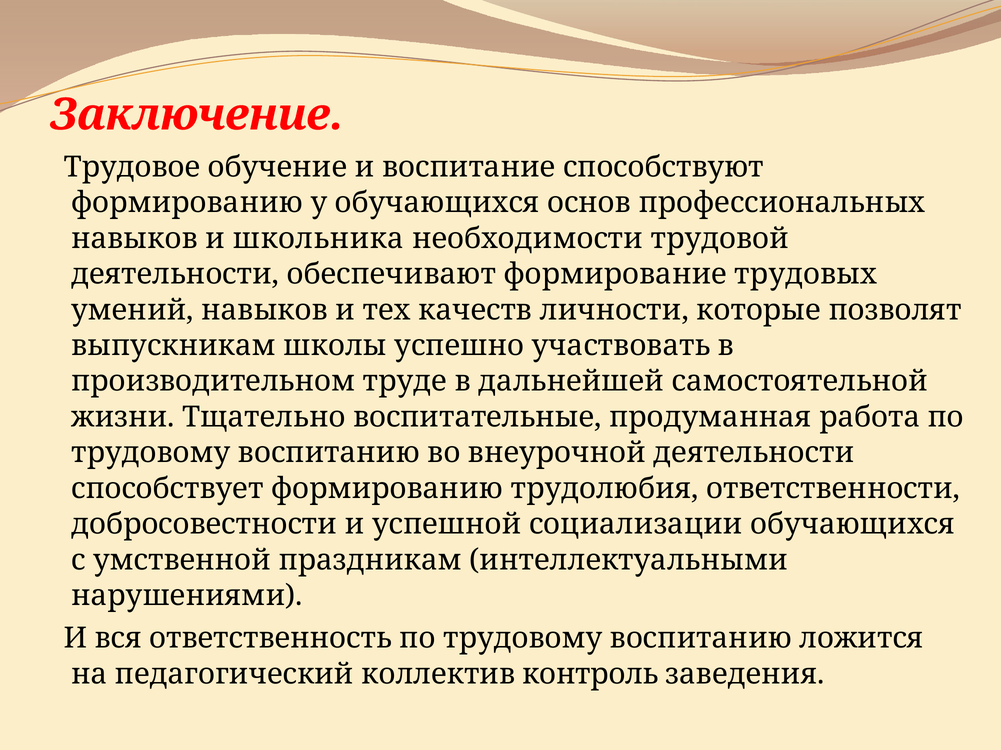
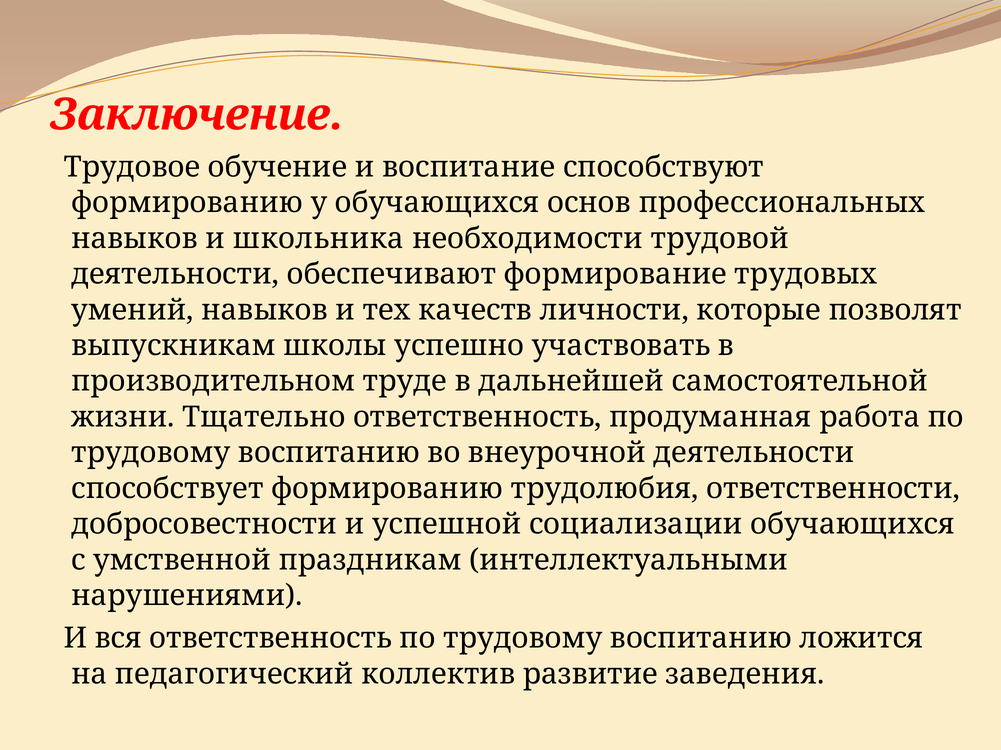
Тщательно воспитательные: воспитательные -> ответственность (477, 417)
контроль: контроль -> развитие (590, 675)
